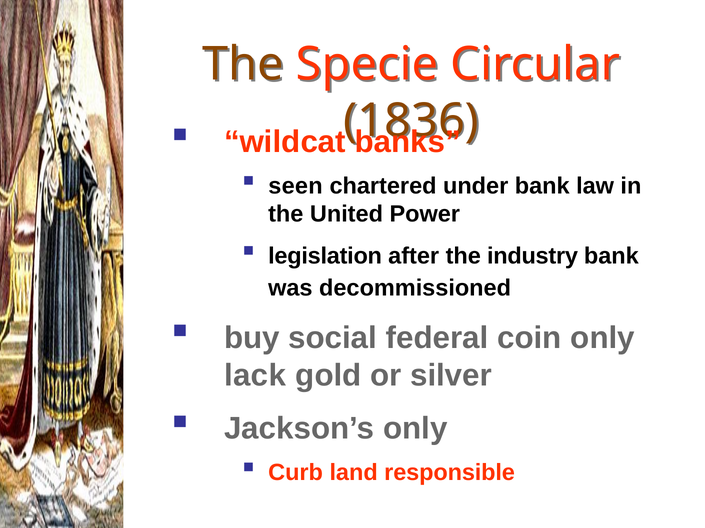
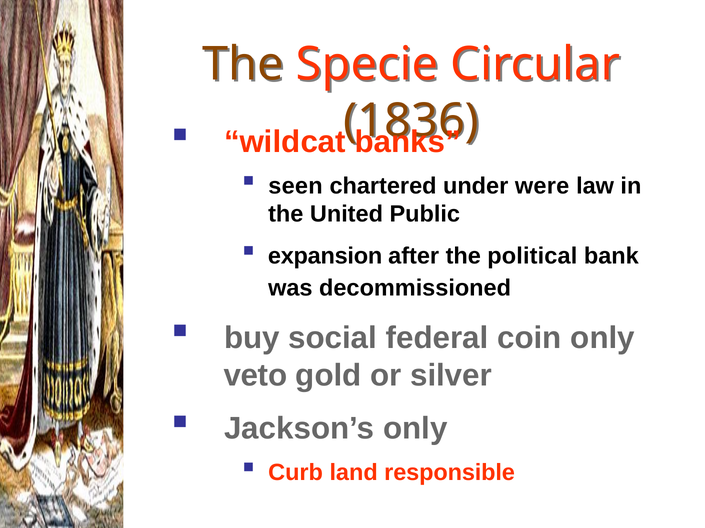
under bank: bank -> were (542, 186)
Power: Power -> Public (425, 214)
legislation: legislation -> expansion (325, 256)
industry: industry -> political (532, 256)
lack: lack -> veto (255, 376)
